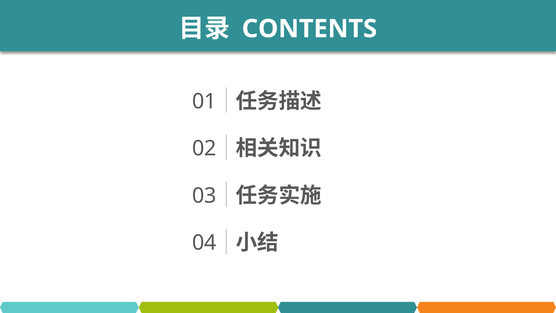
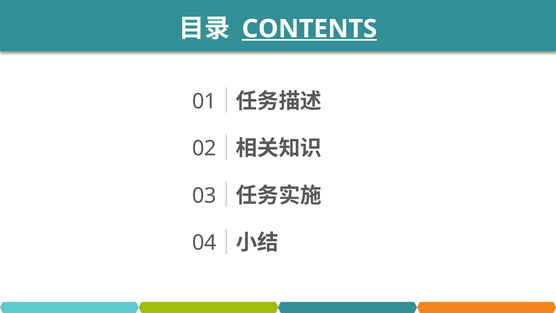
CONTENTS underline: none -> present (309, 29)
